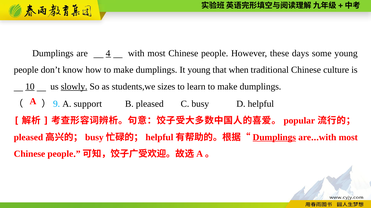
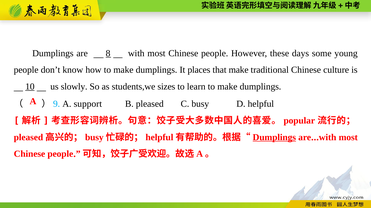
4: 4 -> 8 (108, 53)
It young: young -> places (199, 70)
that when: when -> make (239, 70)
slowly underline: present -> none (74, 87)
